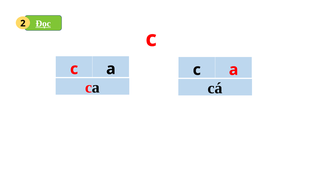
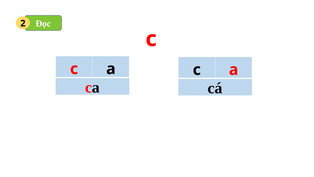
Đọc underline: present -> none (43, 24)
